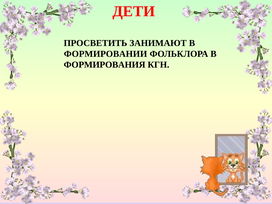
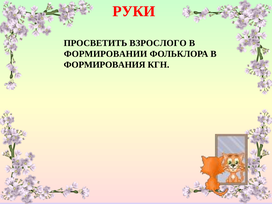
ДЕТИ: ДЕТИ -> РУКИ (134, 11)
ЗАНИМАЮТ: ЗАНИМАЮТ -> ВЗРОСЛОГО (158, 43)
